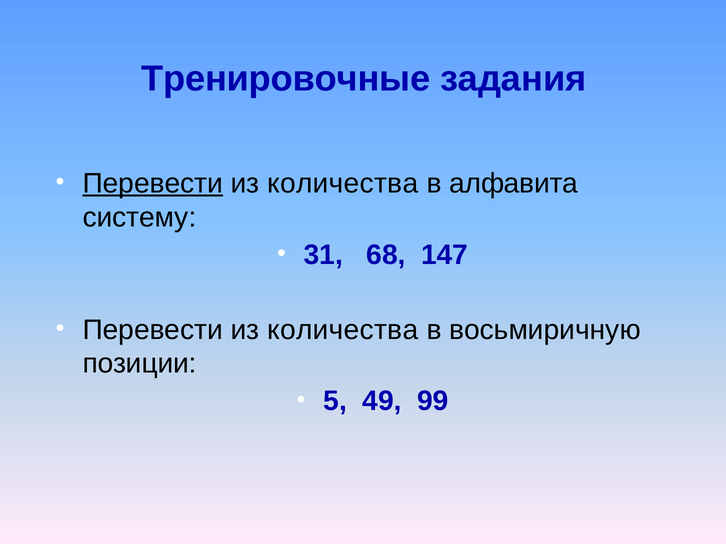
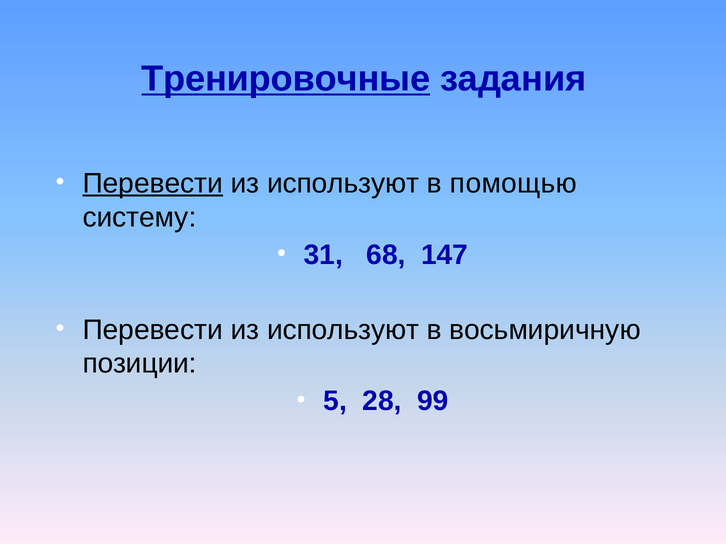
Тренировочные underline: none -> present (286, 79)
количества: количества -> используют (343, 184)
алфавита: алфавита -> помощью (513, 184)
количества: количества -> используют (343, 330)
49: 49 -> 28 (382, 401)
